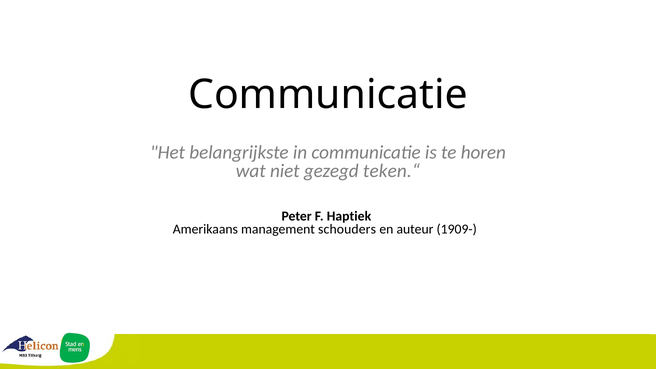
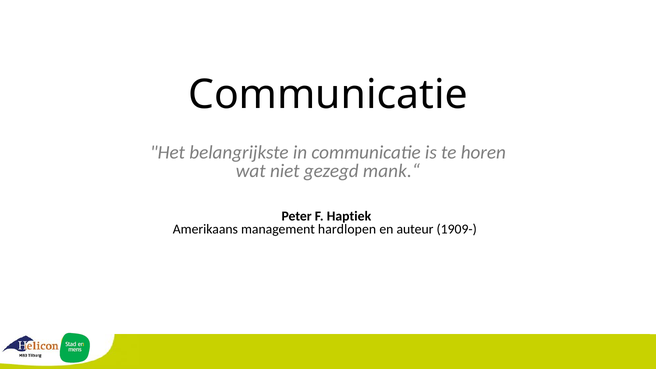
teken.“: teken.“ -> mank.“ (391, 171)
schouders: schouders -> hardlopen (347, 229)
